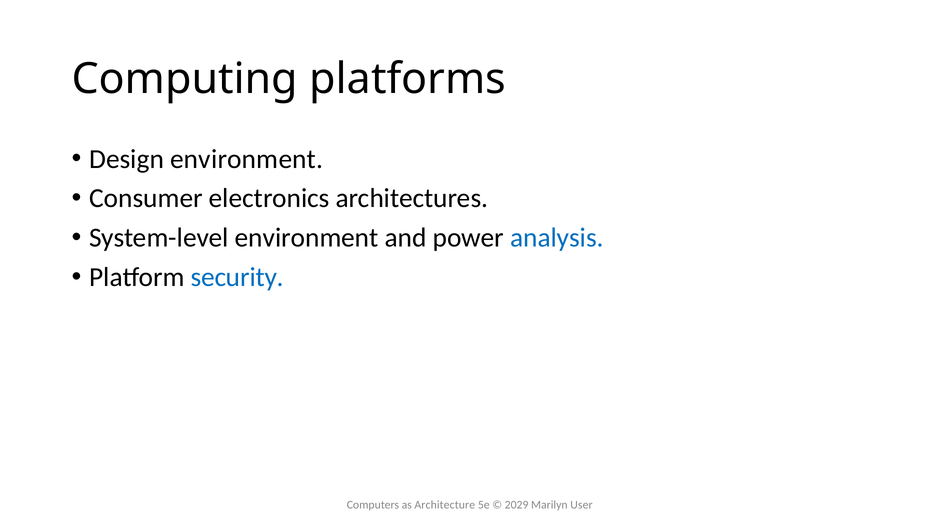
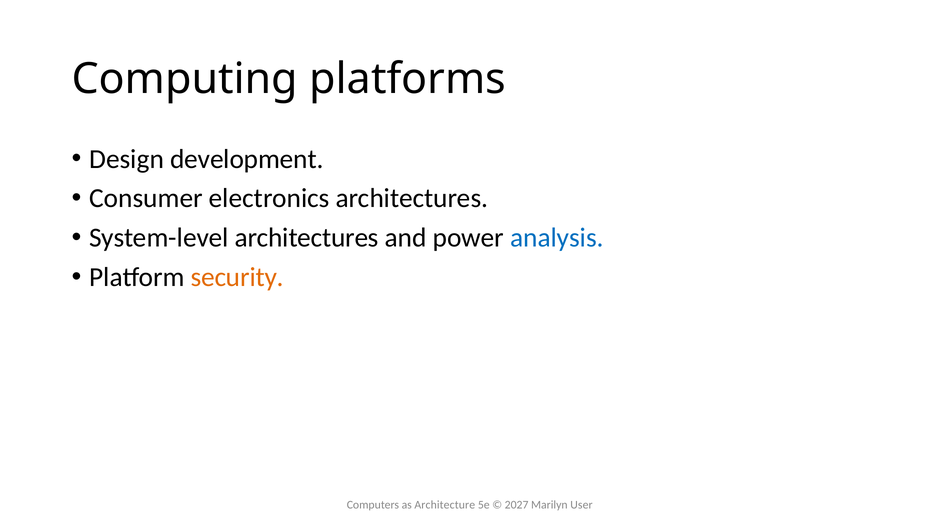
Design environment: environment -> development (247, 159)
System-level environment: environment -> architectures (307, 238)
security colour: blue -> orange (237, 277)
2029: 2029 -> 2027 (517, 505)
